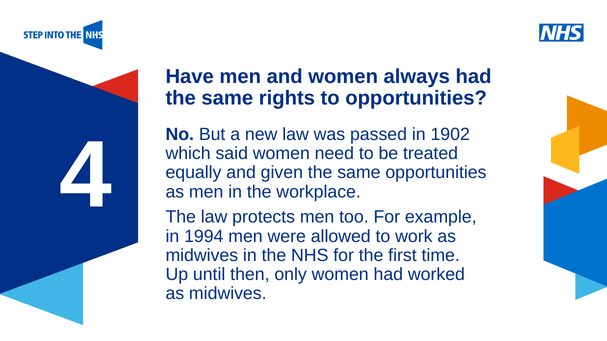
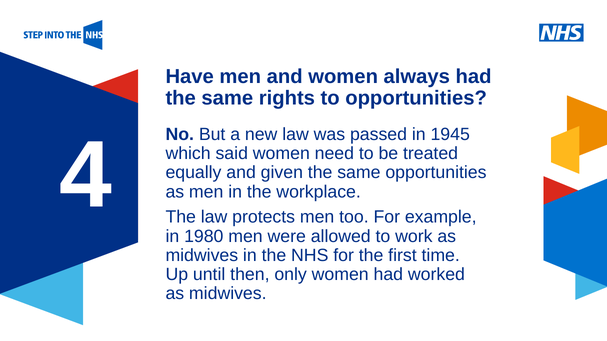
1902: 1902 -> 1945 (450, 135)
1994: 1994 -> 1980 (204, 237)
